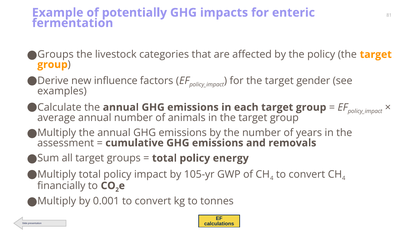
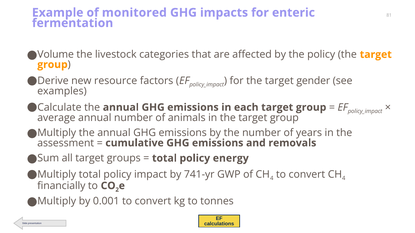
potentially: potentially -> monitored (134, 13)
Groups: Groups -> Volume (56, 55)
influence: influence -> resource (116, 81)
105-yr: 105-yr -> 741-yr (199, 175)
